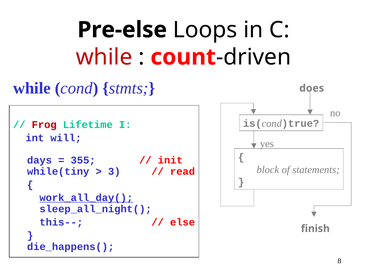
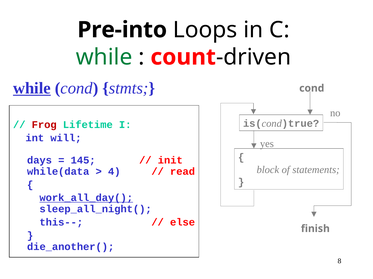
Pre-else: Pre-else -> Pre-into (122, 30)
while colour: red -> green (104, 57)
while underline: none -> present (32, 88)
does: does -> cond (312, 88)
355: 355 -> 145 (83, 161)
while(tiny: while(tiny -> while(data (58, 172)
3: 3 -> 4 (114, 172)
die_happens(: die_happens( -> die_another( (71, 247)
